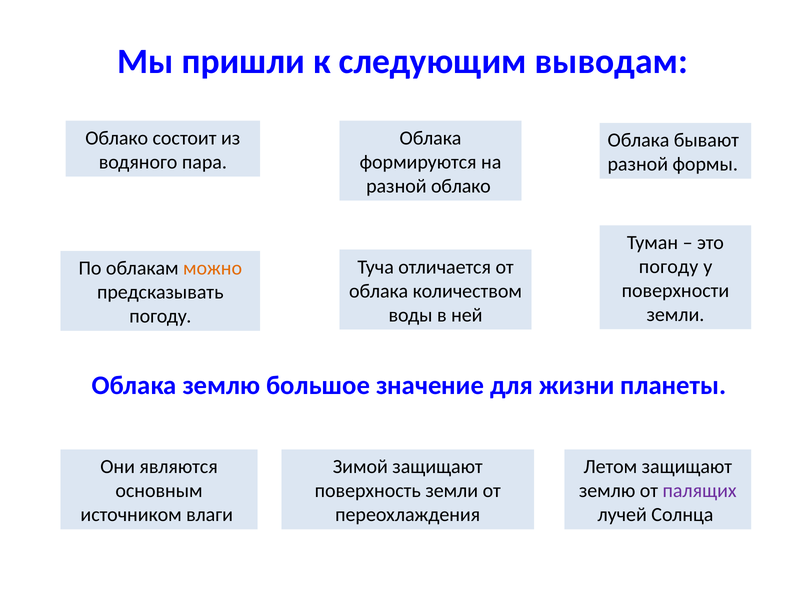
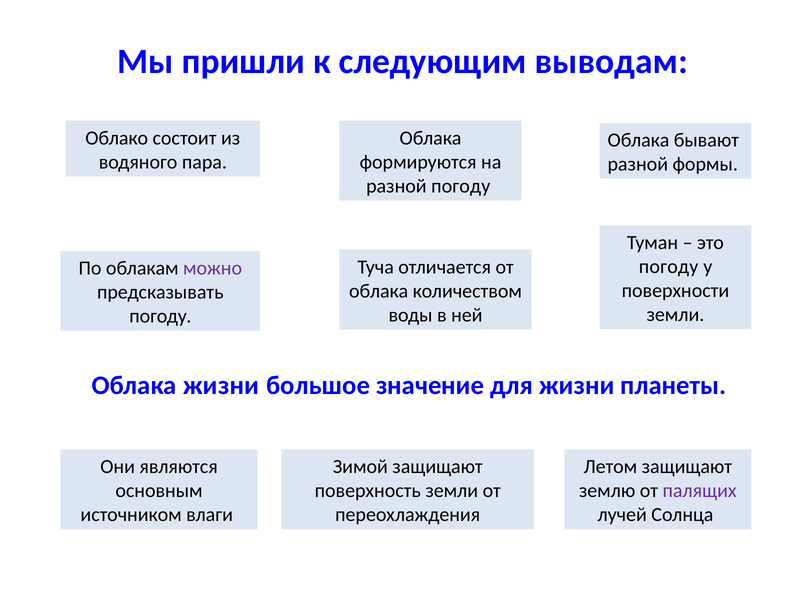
разной облако: облако -> погоду (461, 186)
можно colour: orange -> purple (213, 268)
Облака землю: землю -> жизни (221, 385)
